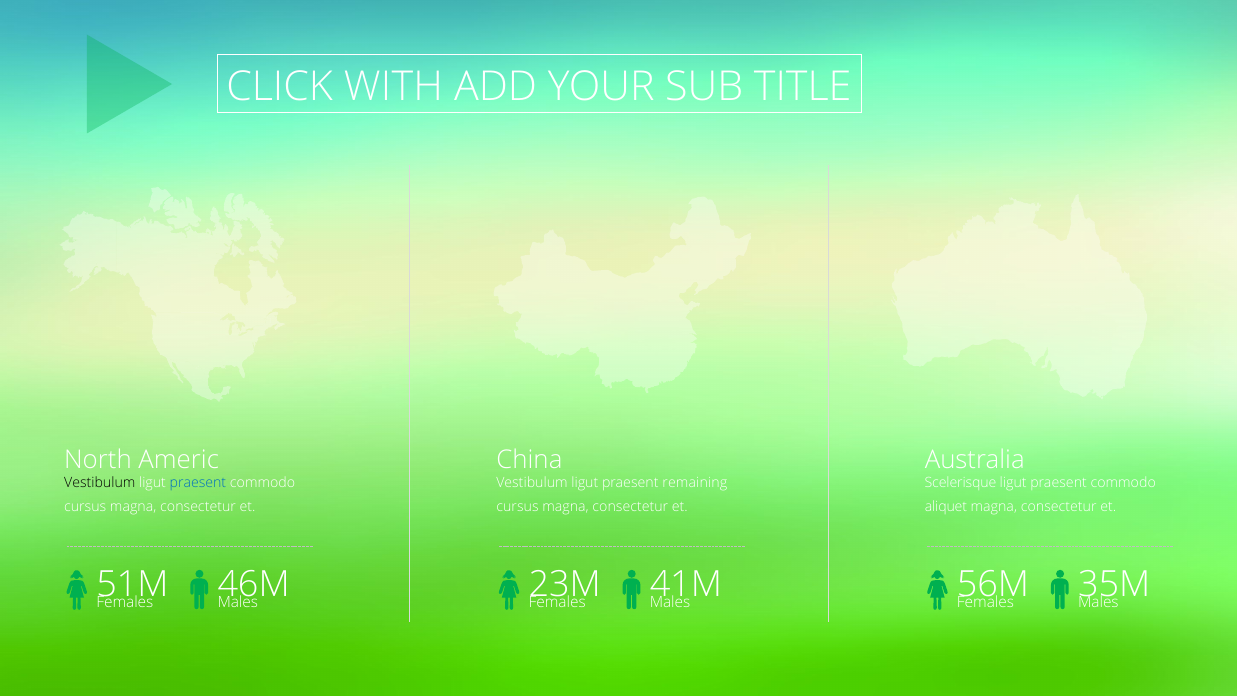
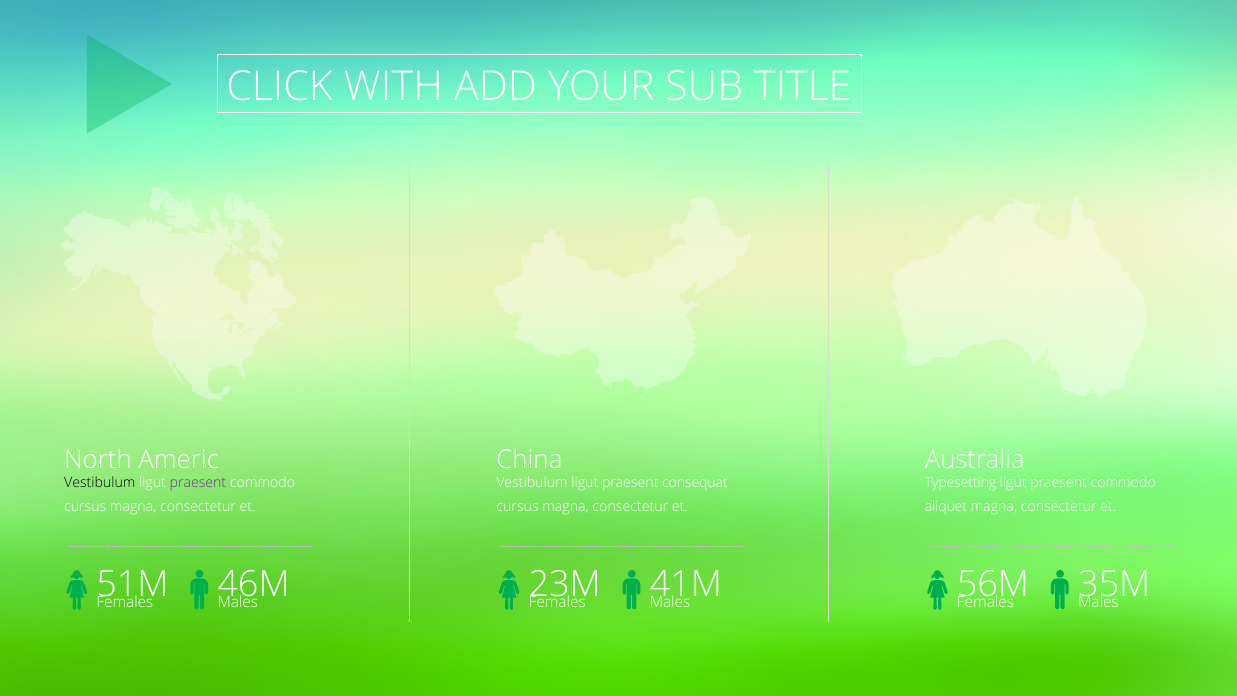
praesent colour: blue -> purple (198, 483)
remaining: remaining -> consequat (695, 483)
Scelerisque: Scelerisque -> Typesetting (960, 483)
